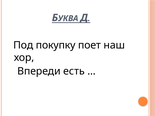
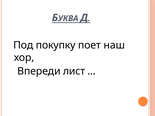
есть: есть -> лист (74, 71)
